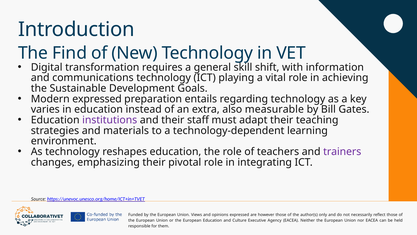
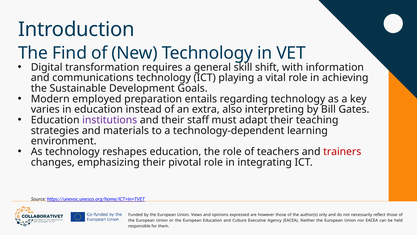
Modern expressed: expressed -> employed (97, 99)
measurable: measurable -> interpreting (274, 109)
trainers colour: purple -> red (342, 151)
